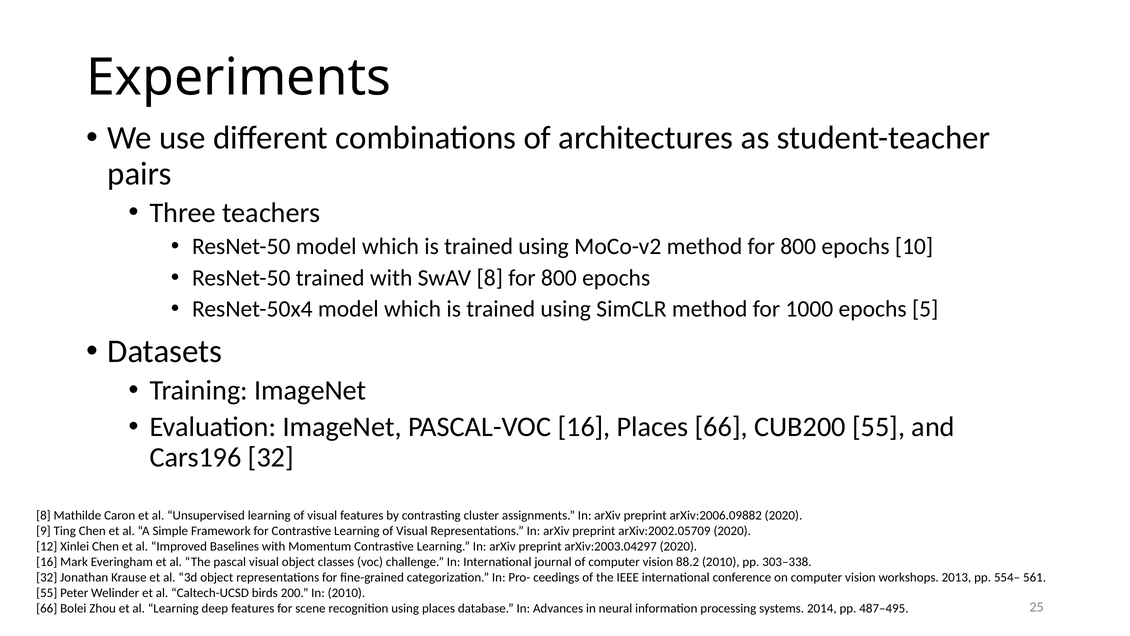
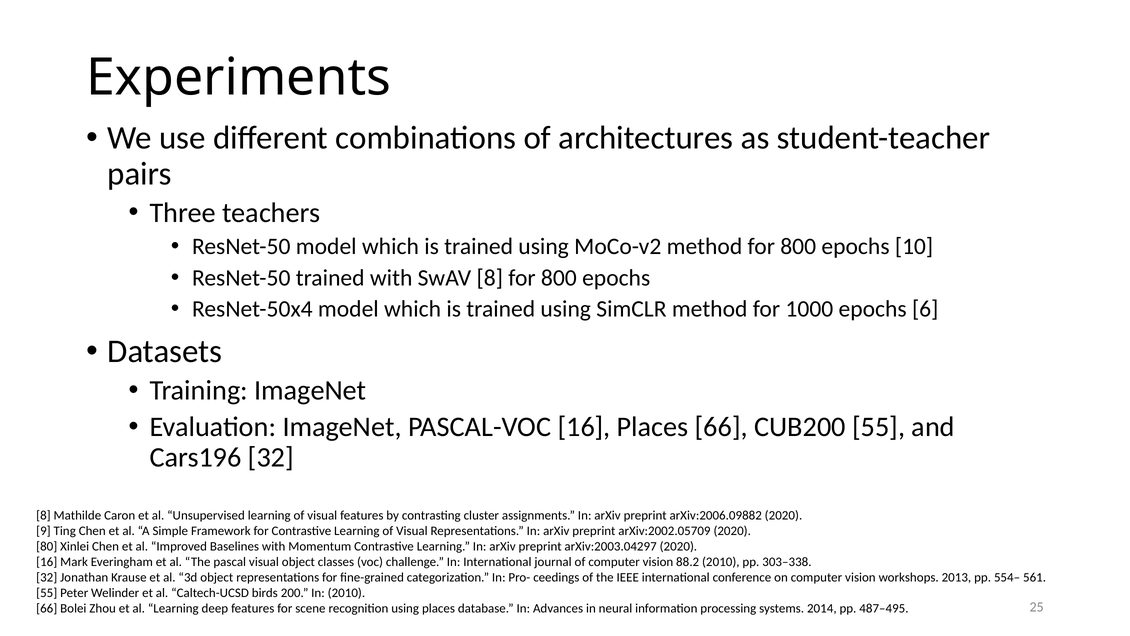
5: 5 -> 6 (925, 309)
12: 12 -> 80 (47, 546)
